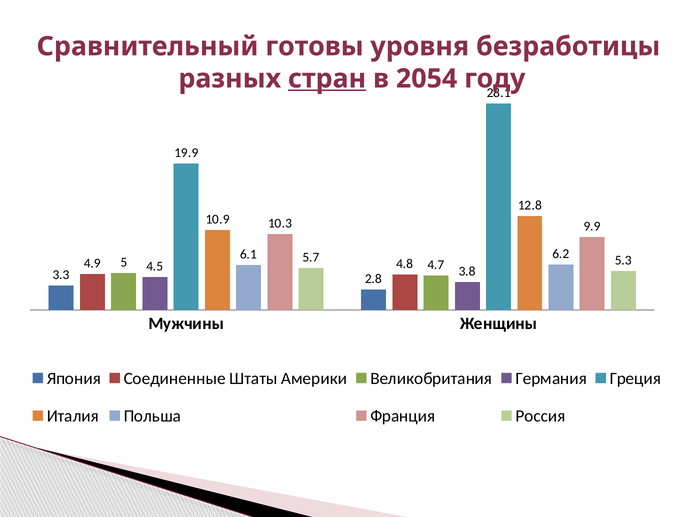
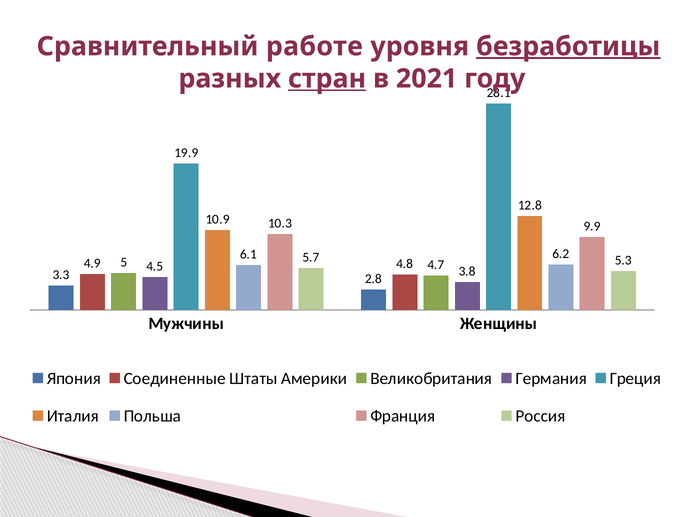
готовы: готовы -> работе (314, 47)
безработицы underline: none -> present (568, 47)
2054: 2054 -> 2021 (427, 79)
